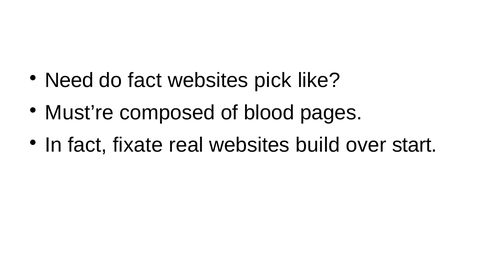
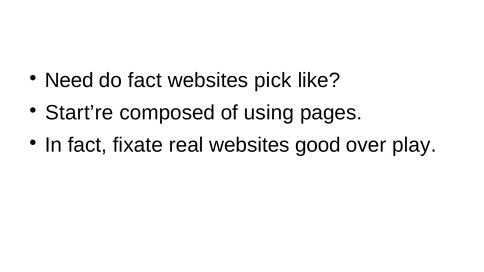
Must’re: Must’re -> Start’re (79, 113)
blood: blood -> using (269, 113)
build: build -> good (318, 145)
start: start -> play (414, 145)
